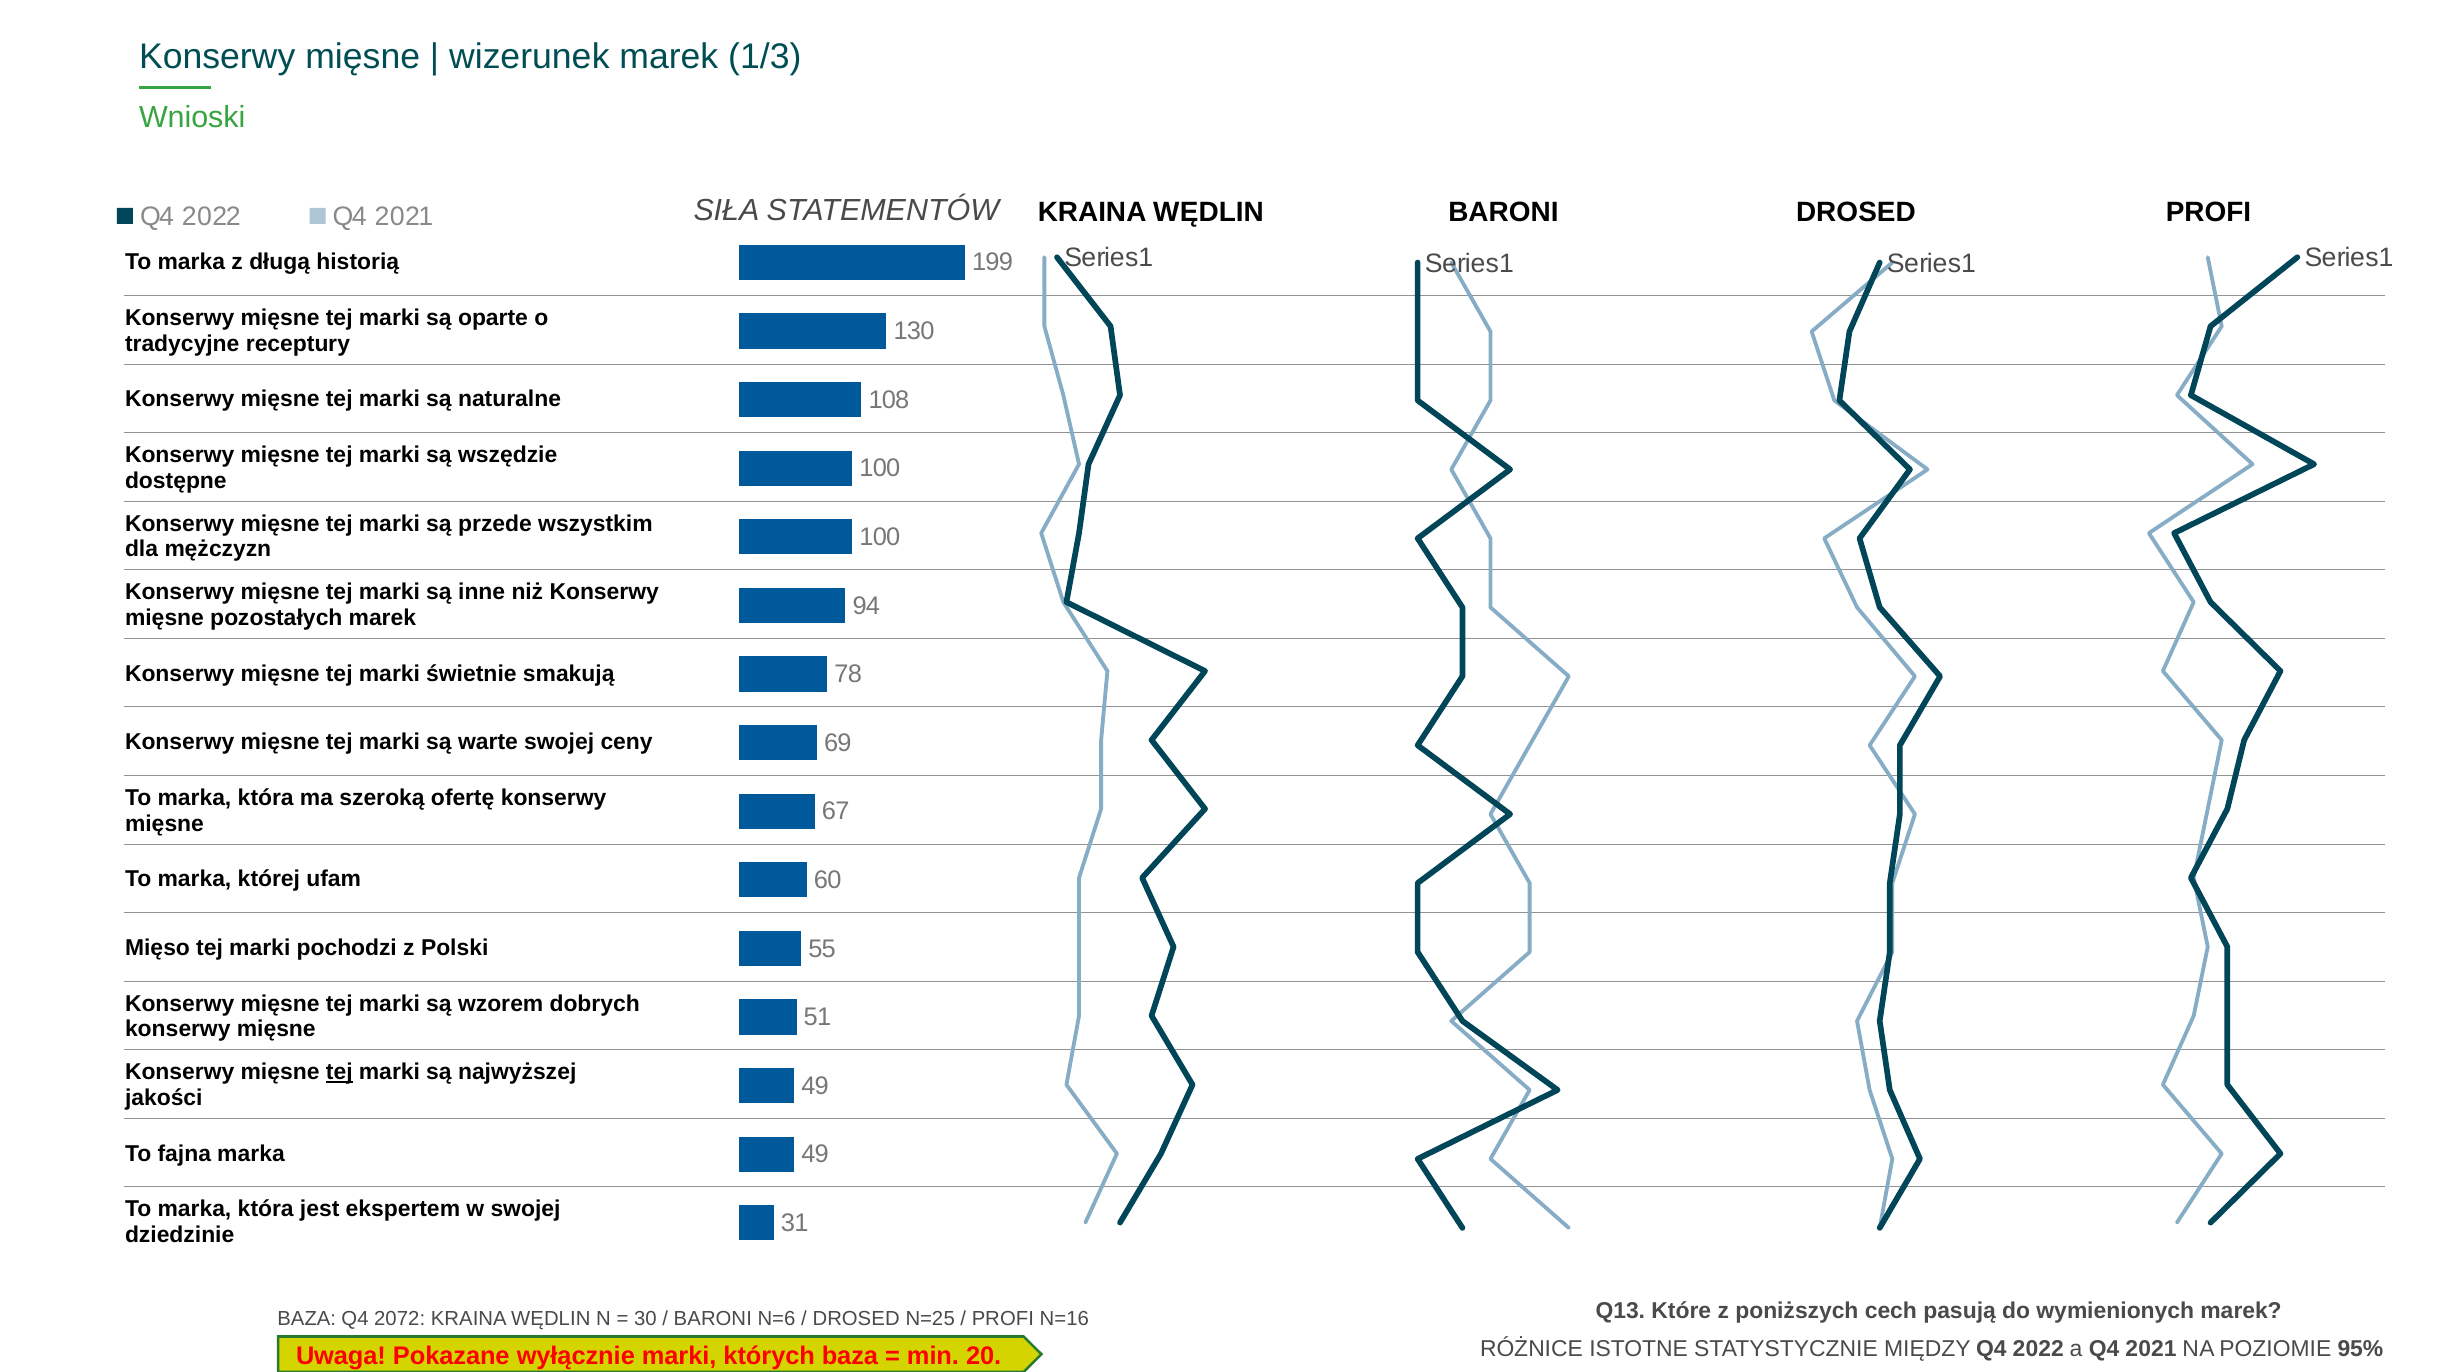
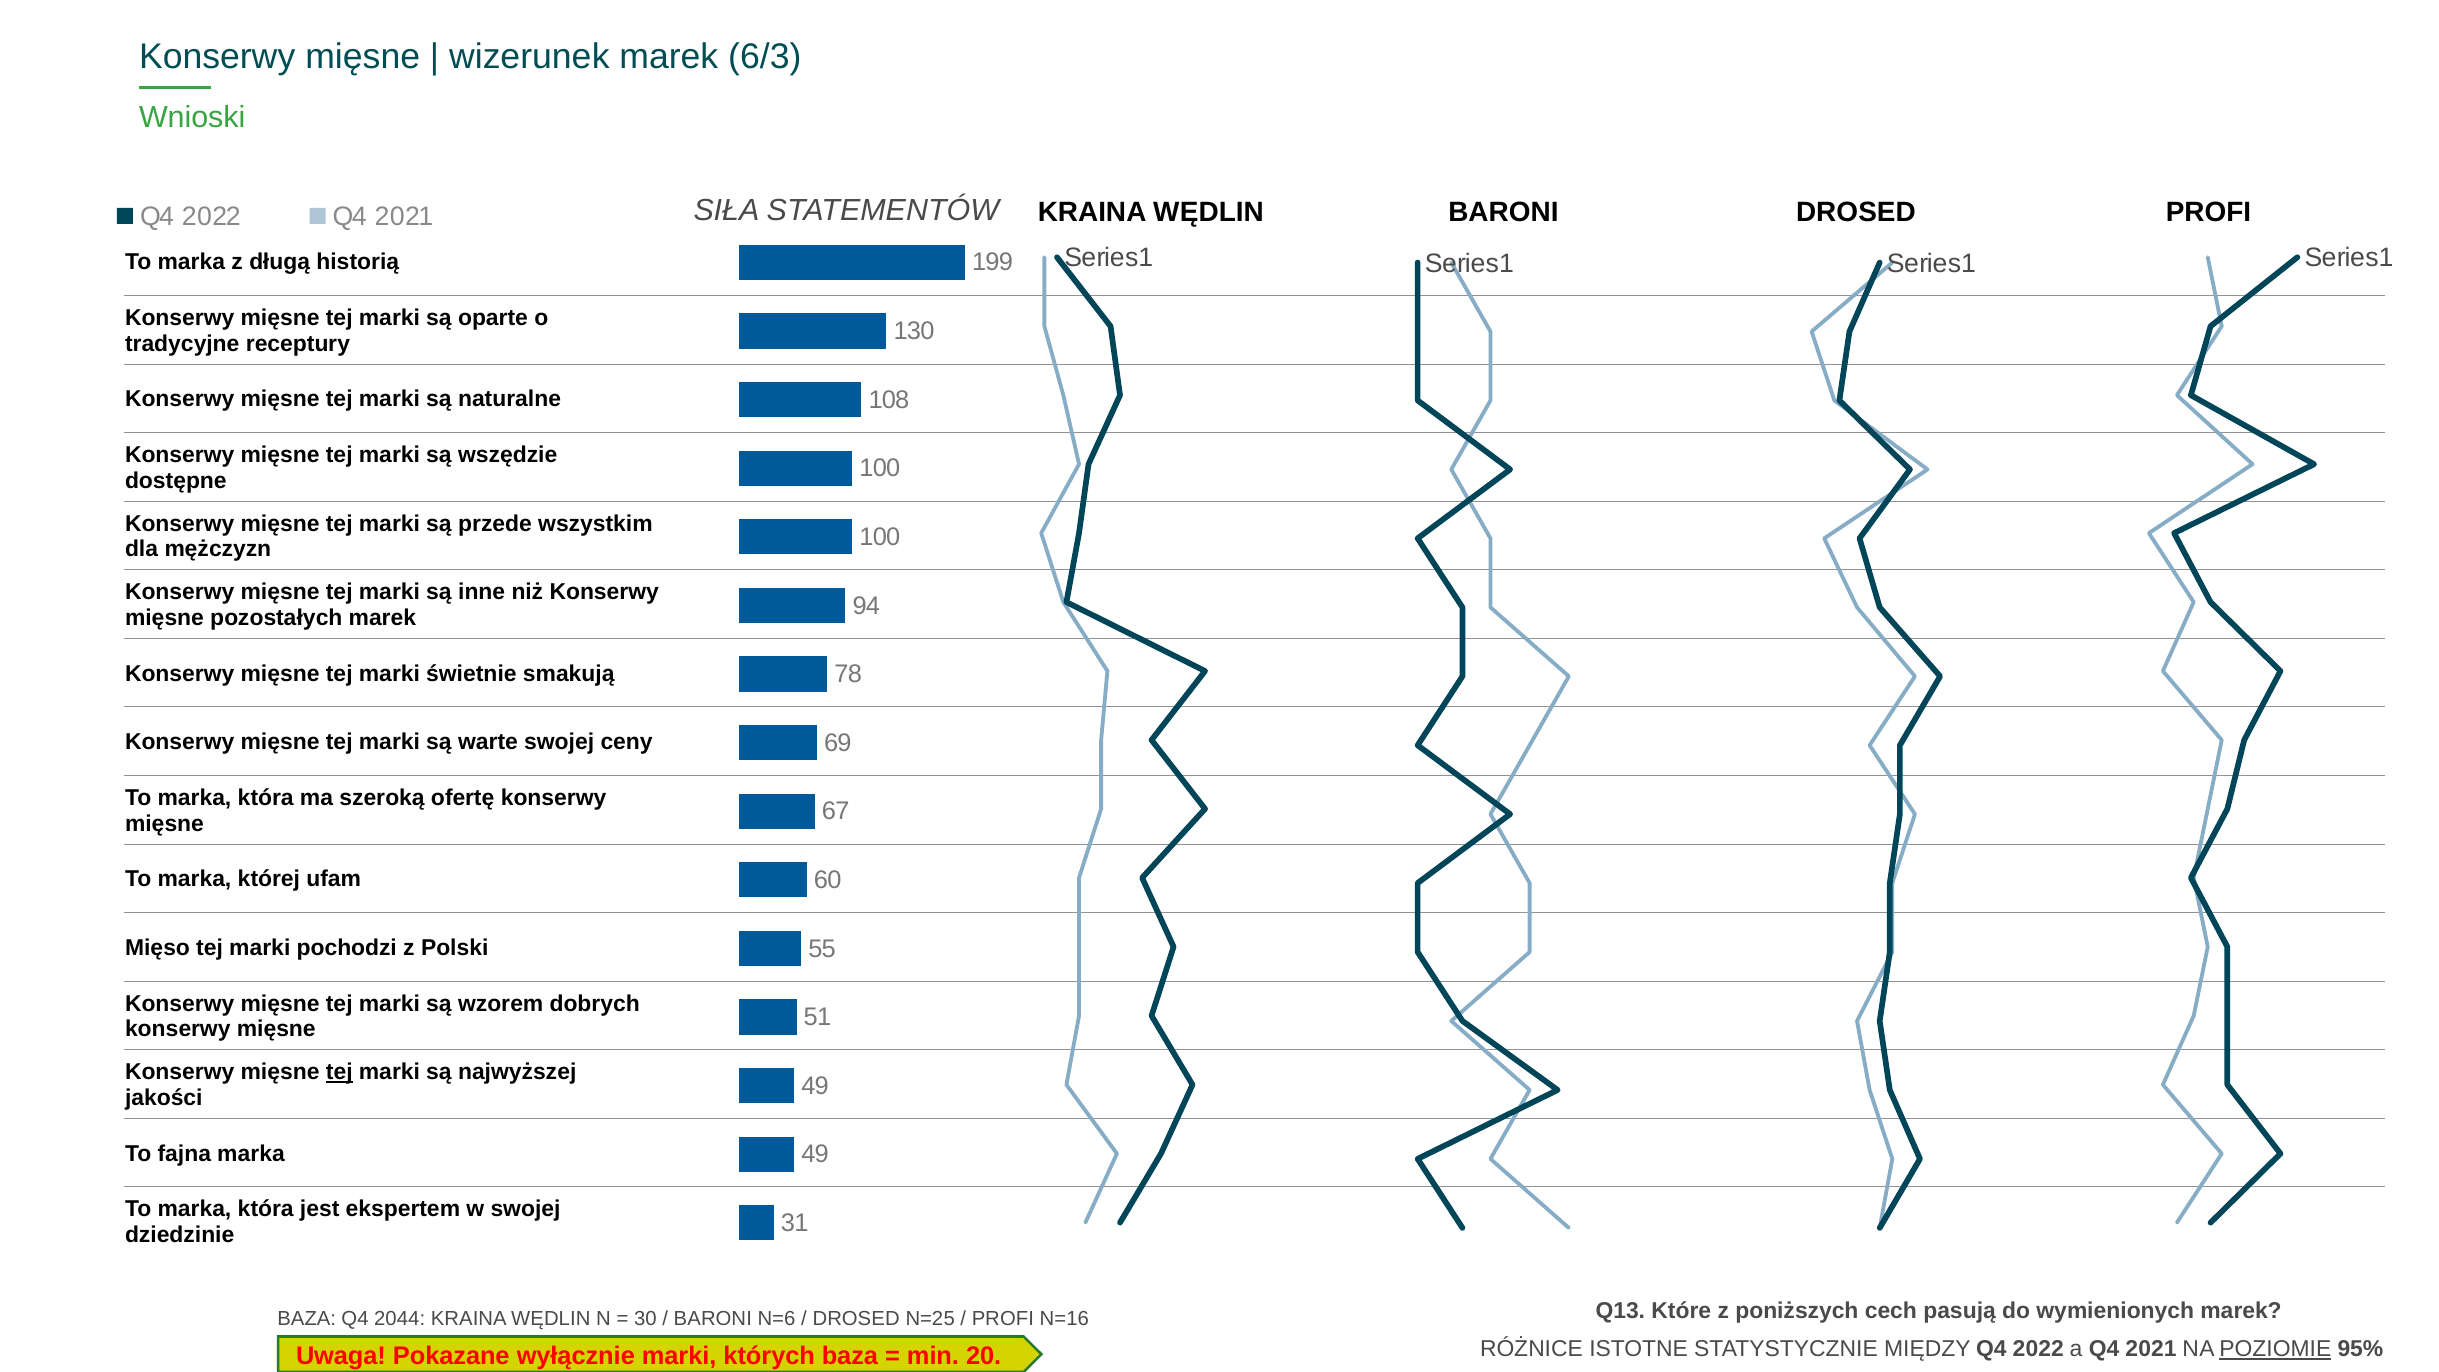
1/3: 1/3 -> 6/3 (765, 57)
2072: 2072 -> 2044 (400, 1319)
POZIOMIE underline: none -> present (2275, 1349)
